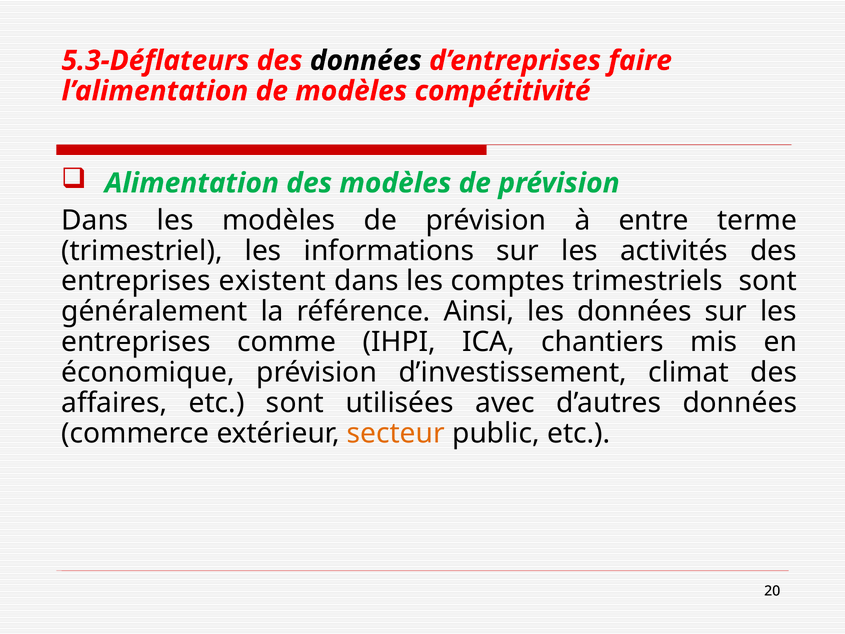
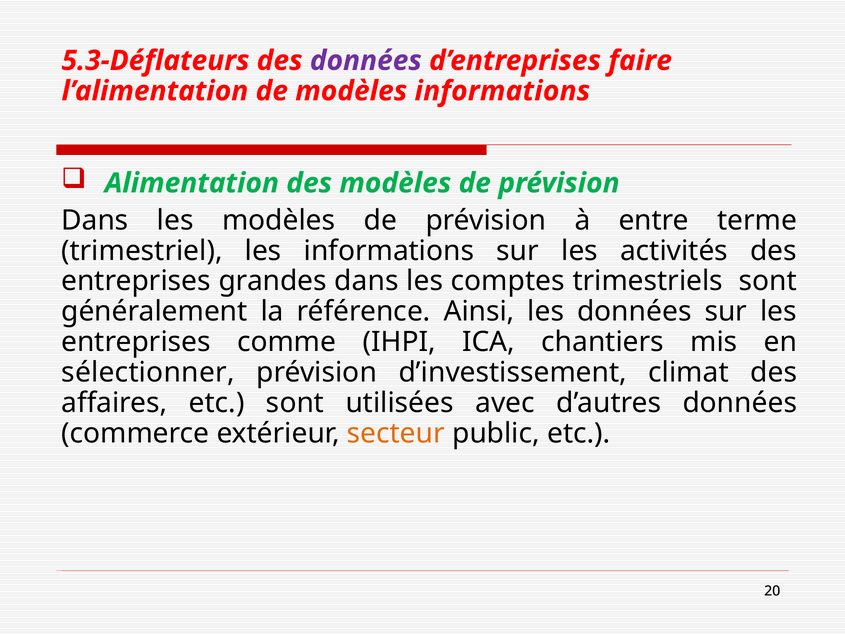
données colour: black -> purple (366, 61)
modèles compétitivité: compétitivité -> informations (502, 91)
existent: existent -> grandes (273, 281)
économique: économique -> sélectionner (148, 372)
